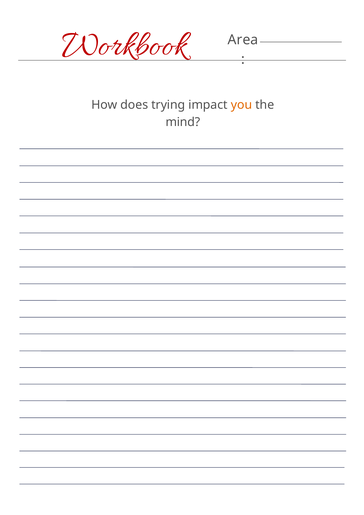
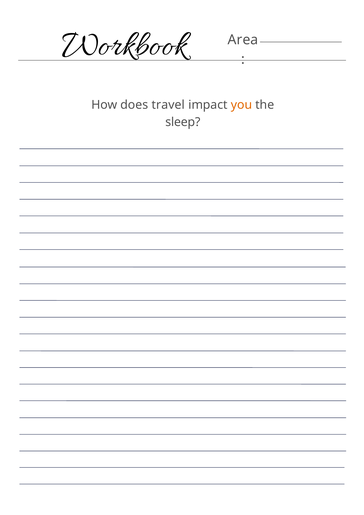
Workbook colour: red -> black (124, 42)
trying: trying -> travel (168, 105)
mind: mind -> sleep (183, 122)
